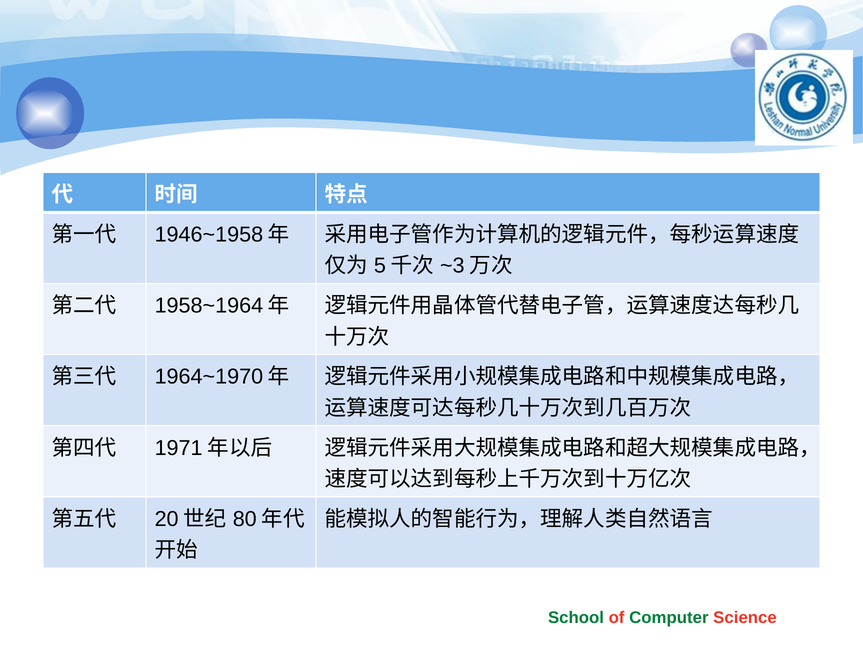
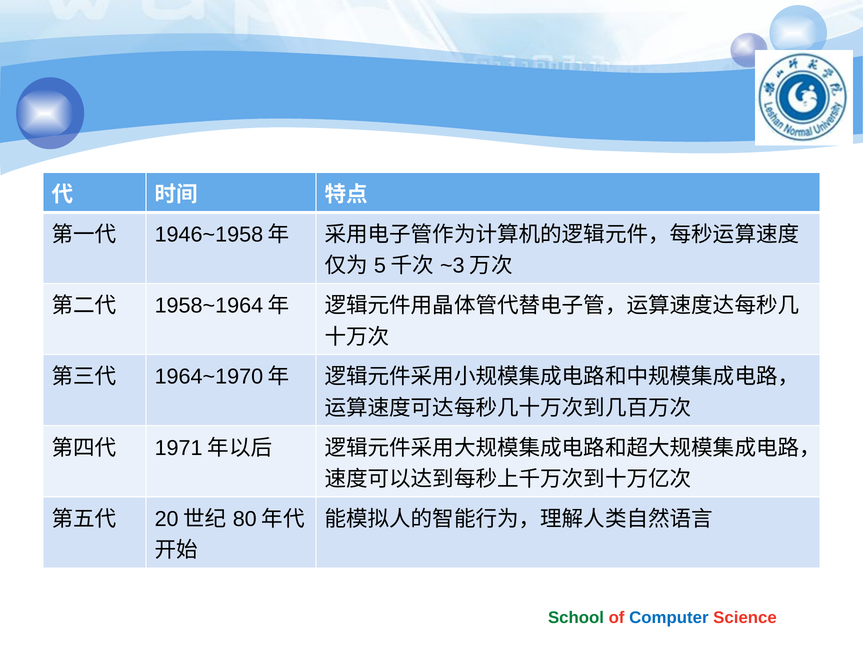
Computer colour: green -> blue (669, 618)
